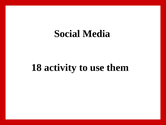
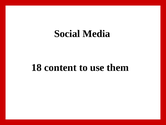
activity: activity -> content (60, 67)
